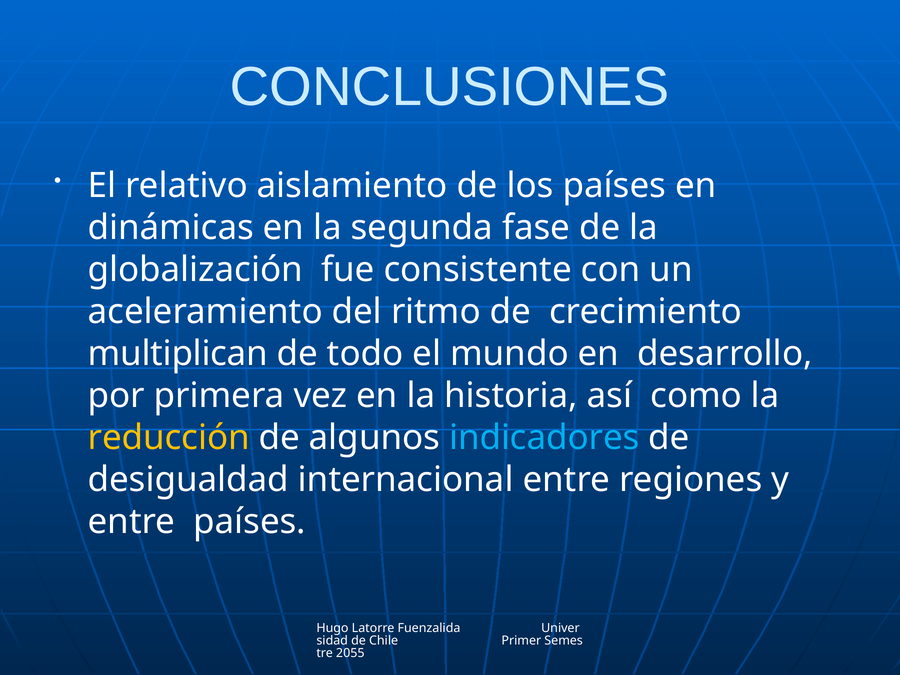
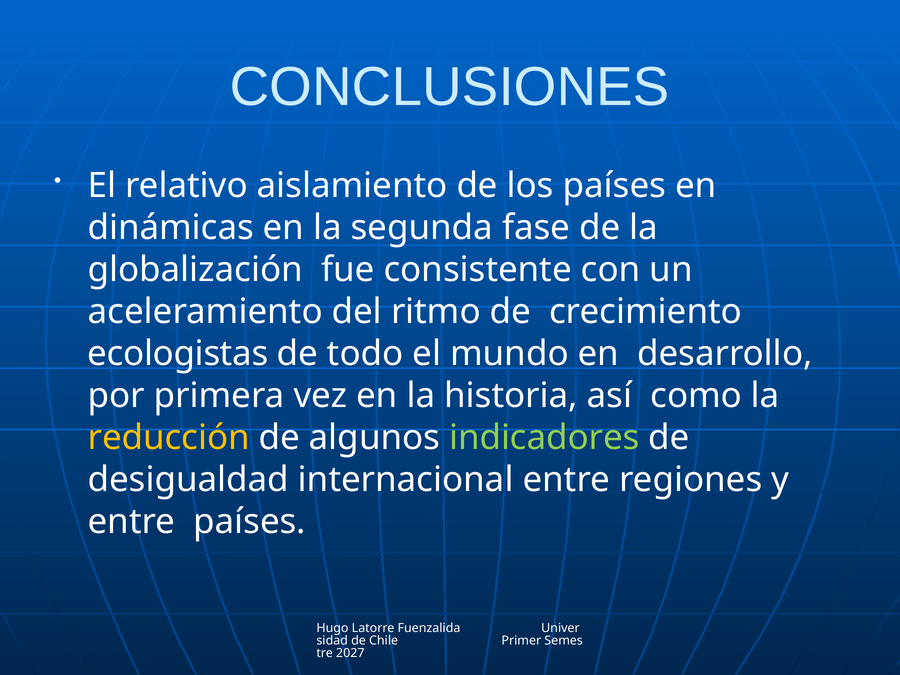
multiplican: multiplican -> ecologistas (178, 354)
indicadores colour: light blue -> light green (544, 438)
2055: 2055 -> 2027 (350, 653)
